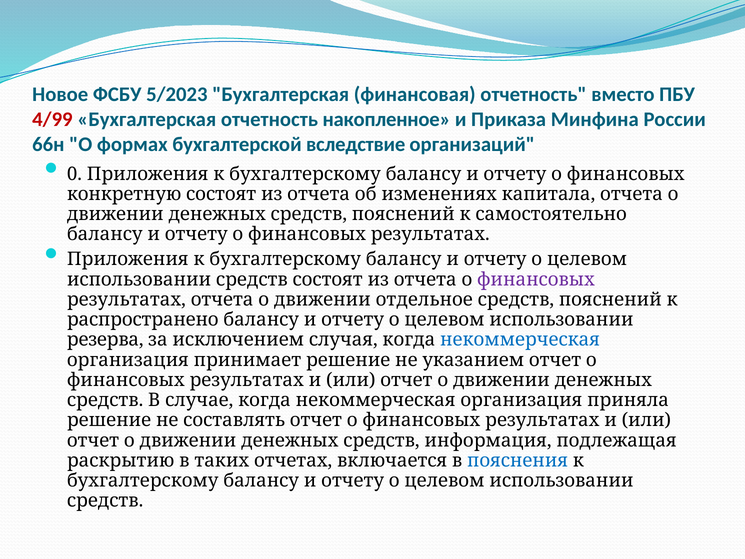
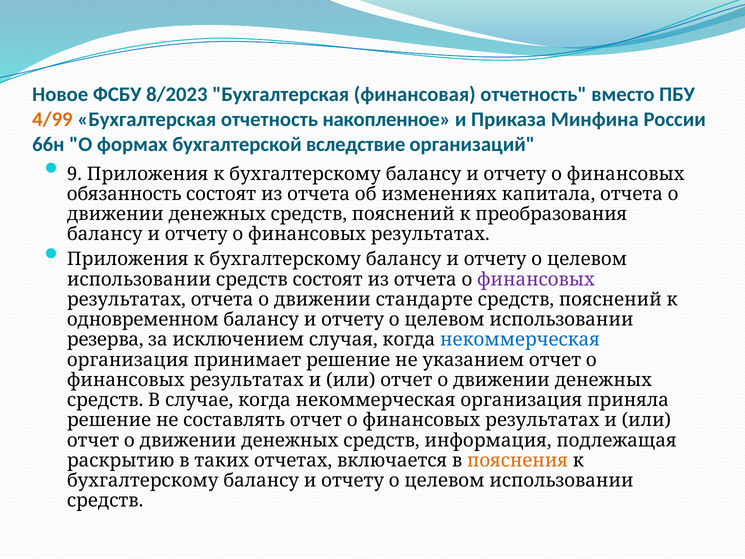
5/2023: 5/2023 -> 8/2023 (177, 94)
4/99 colour: red -> orange (52, 119)
0: 0 -> 9 (74, 174)
конкретную: конкретную -> обязанность (124, 194)
самостоятельно: самостоятельно -> преобразования (551, 214)
отдельное: отдельное -> стандарте (424, 299)
распространено: распространено -> одновременном (143, 319)
пояснения colour: blue -> orange (518, 460)
